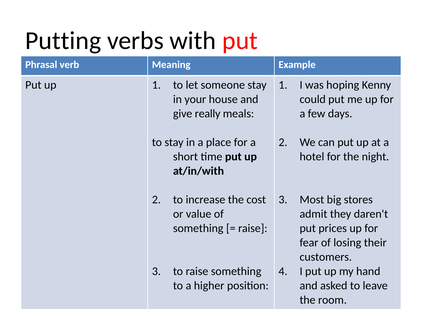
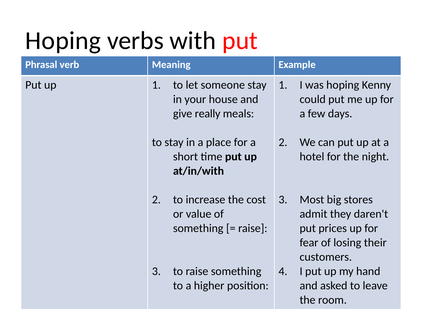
Putting: Putting -> Hoping (63, 41)
